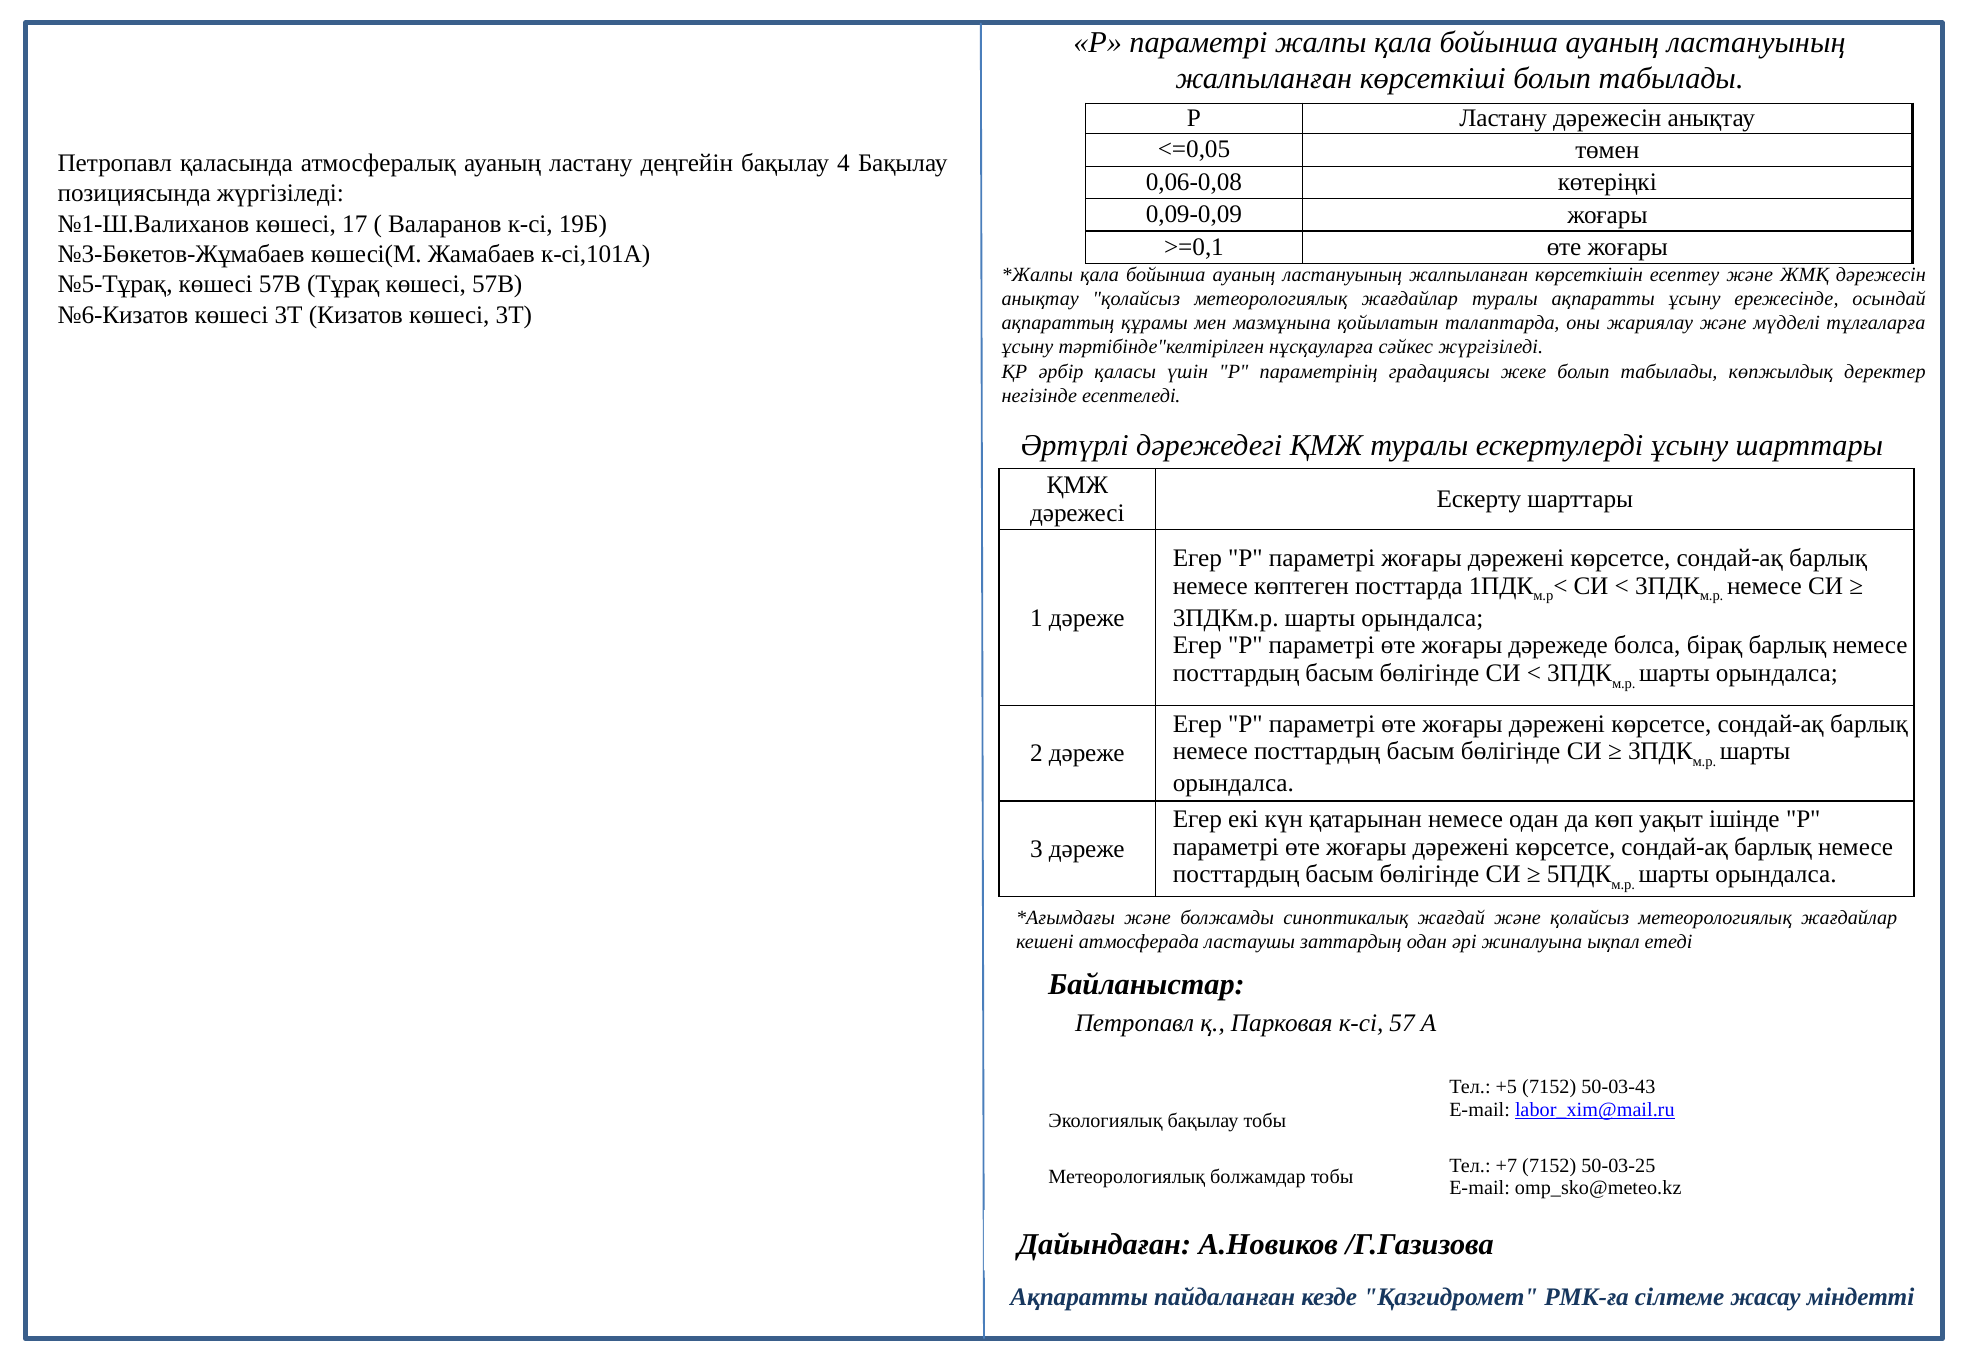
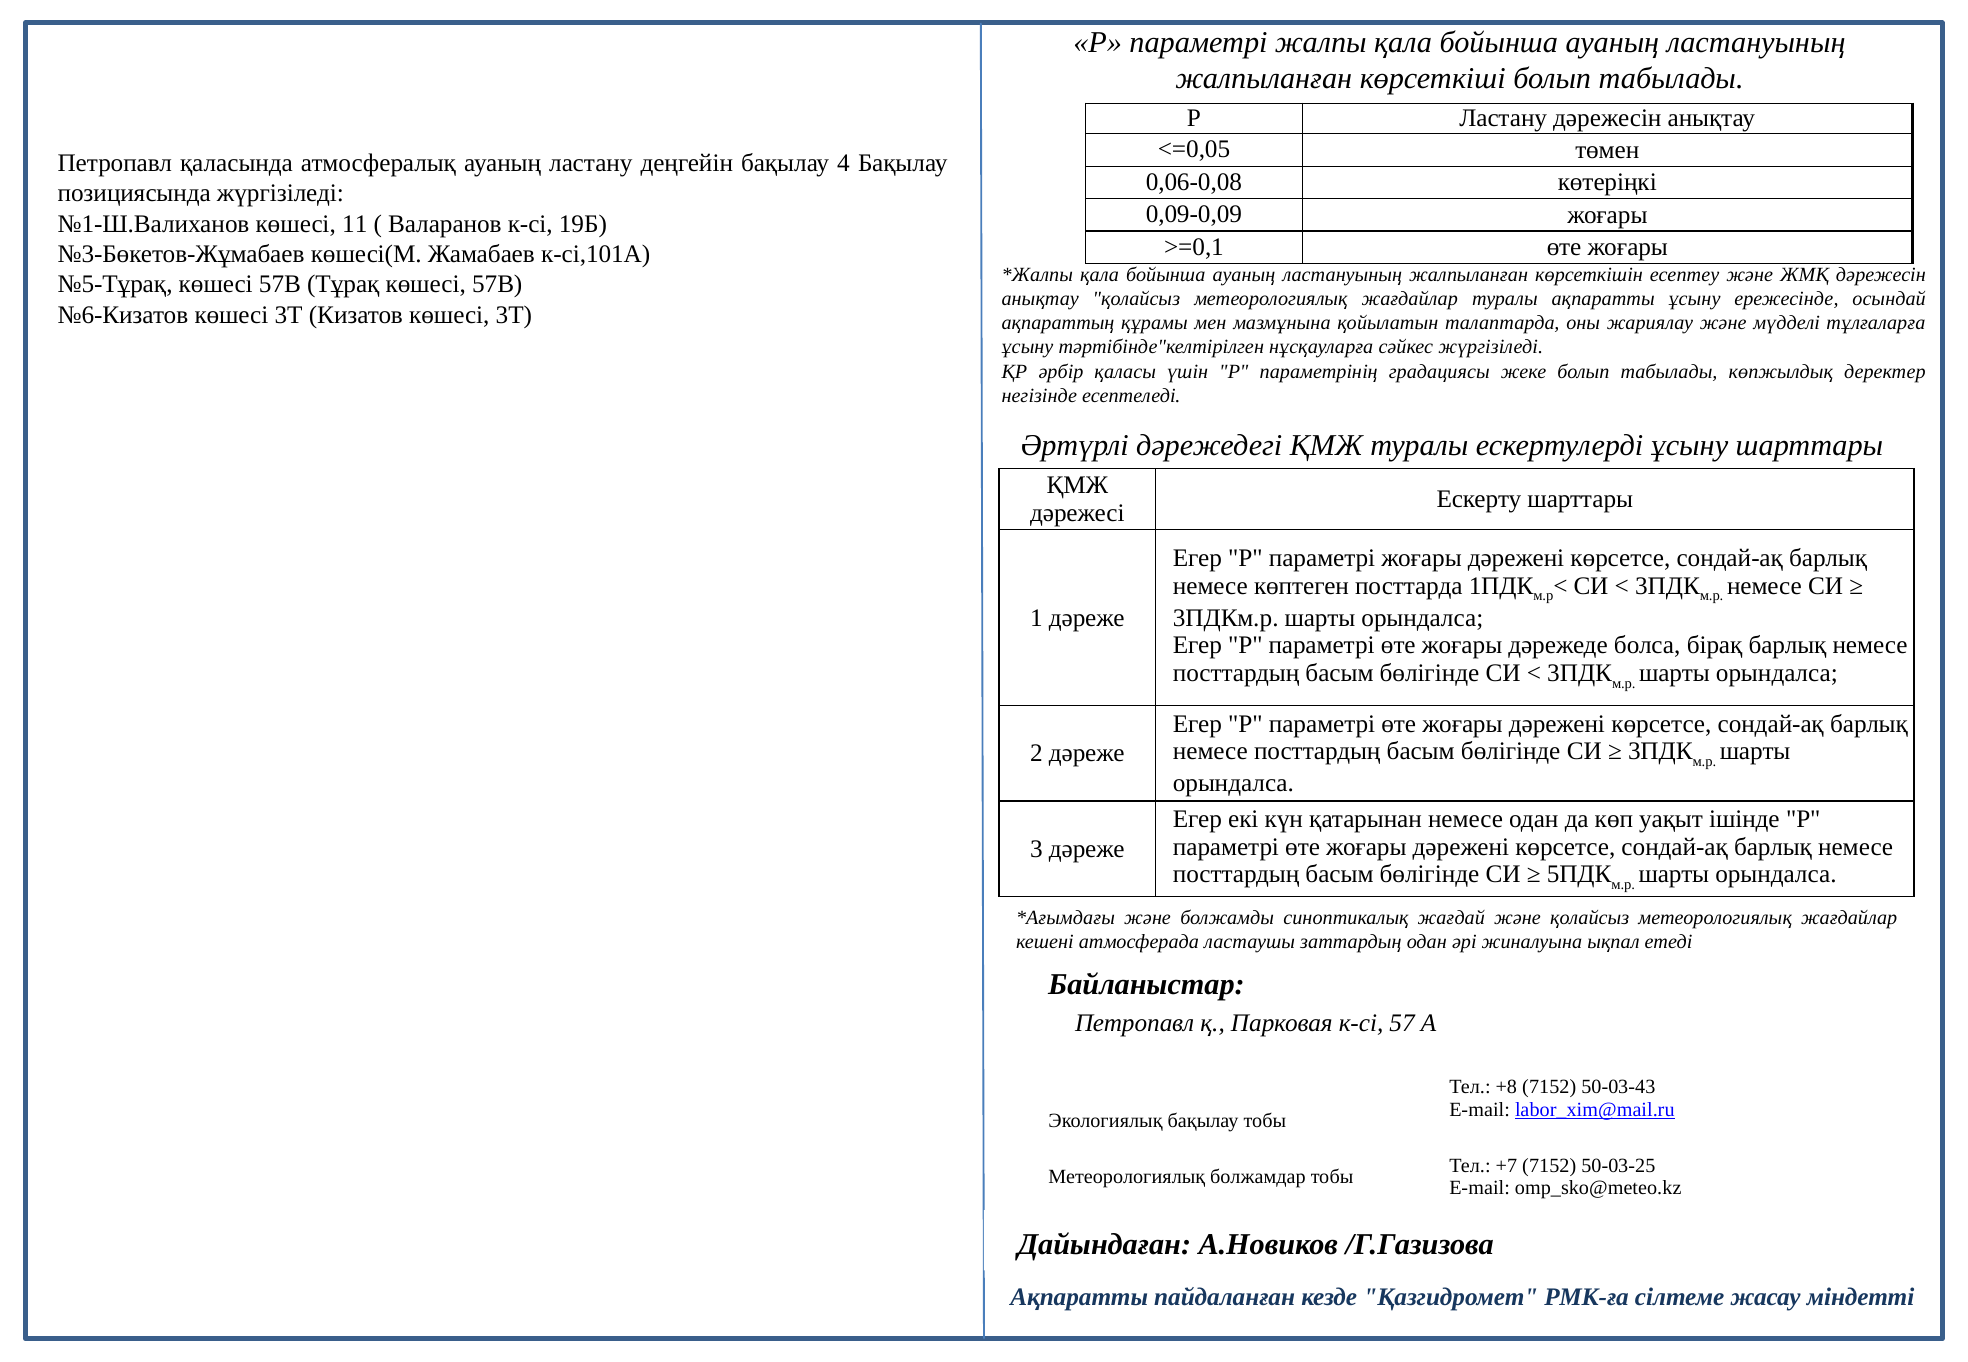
17: 17 -> 11 (355, 224)
+5: +5 -> +8 (1506, 1088)
